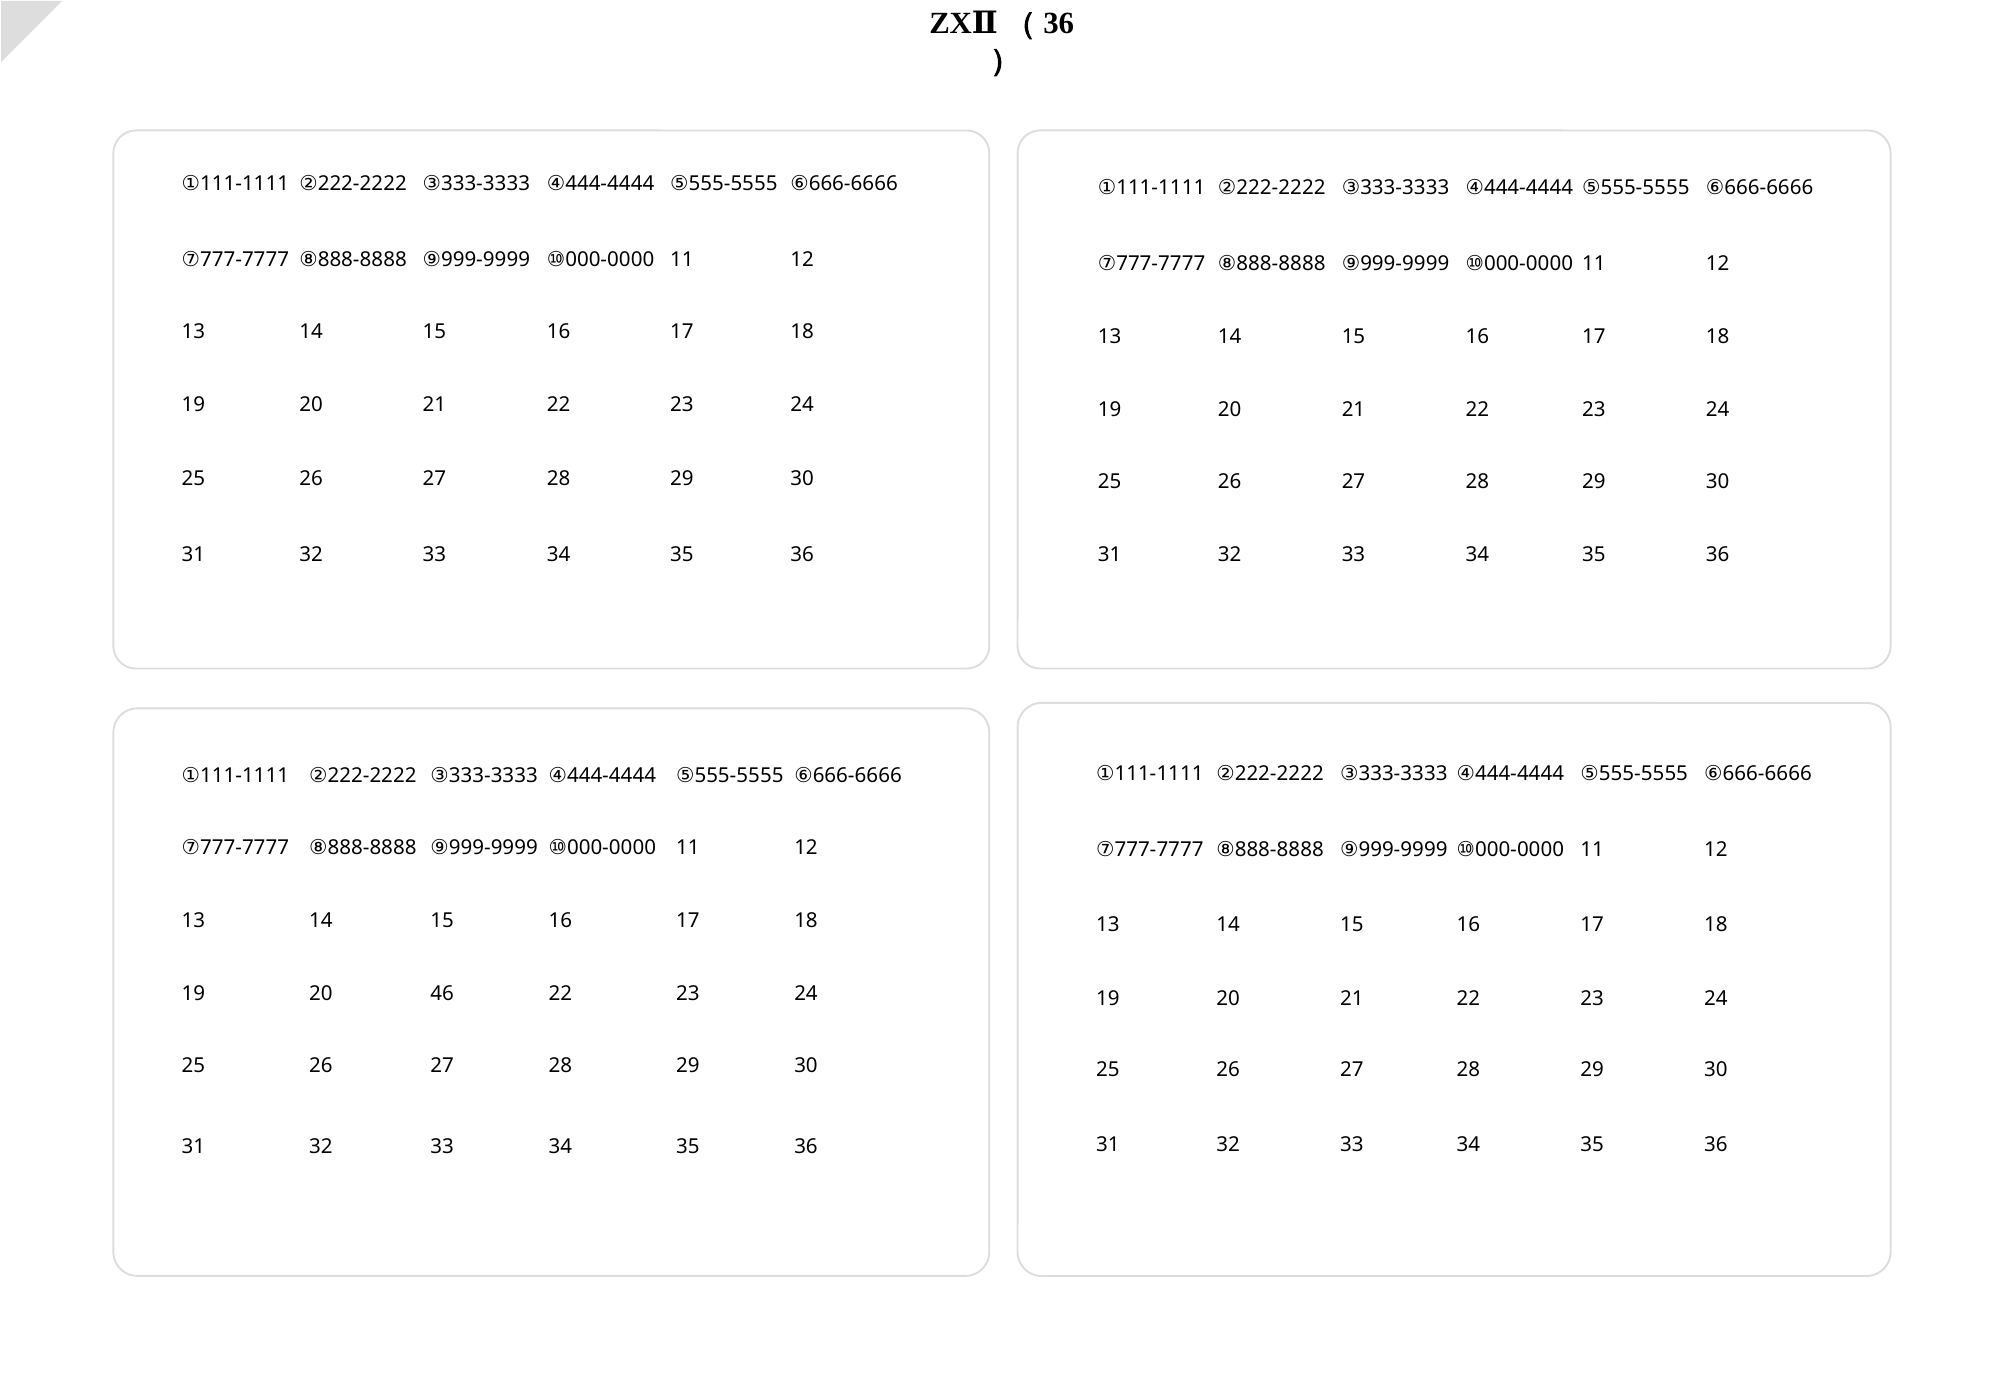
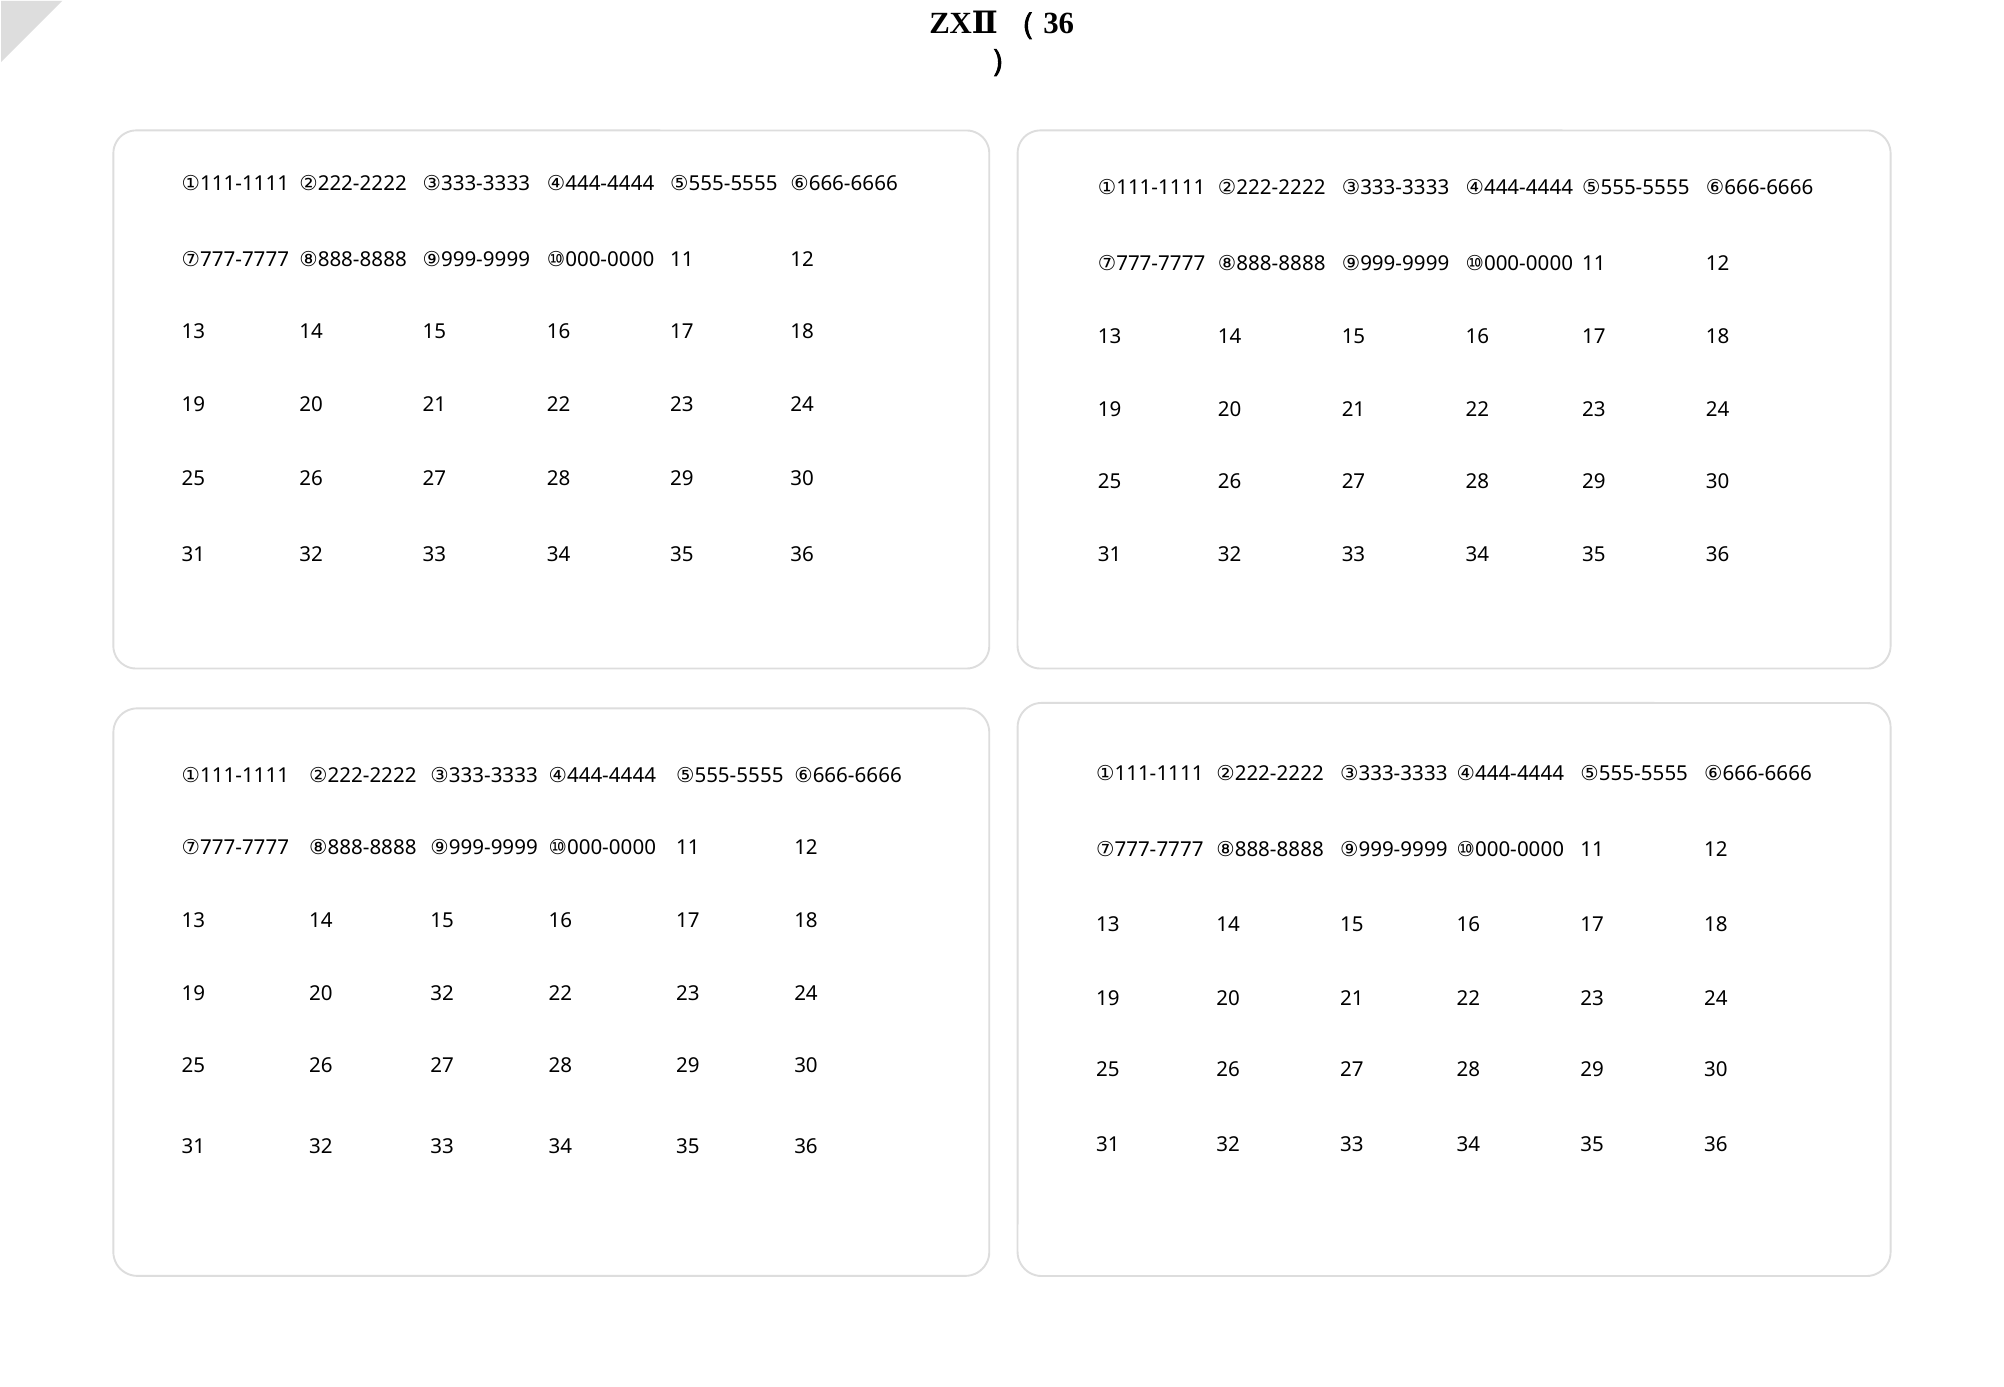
20 46: 46 -> 32 (442, 994)
